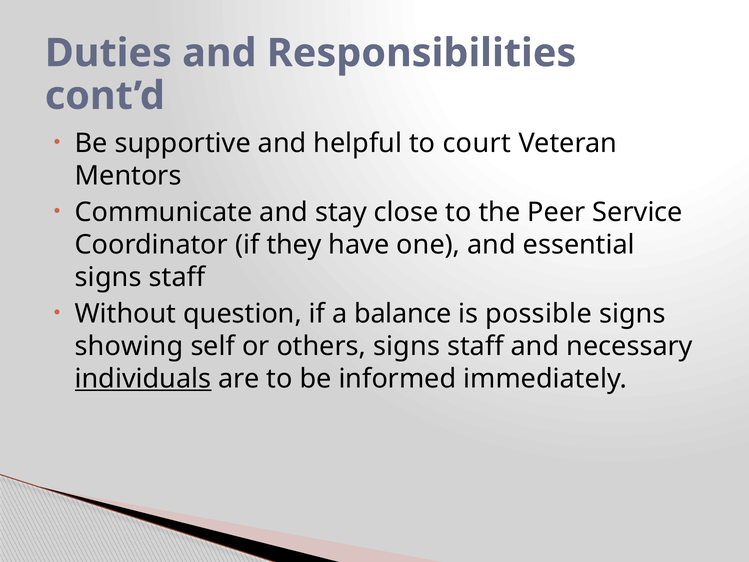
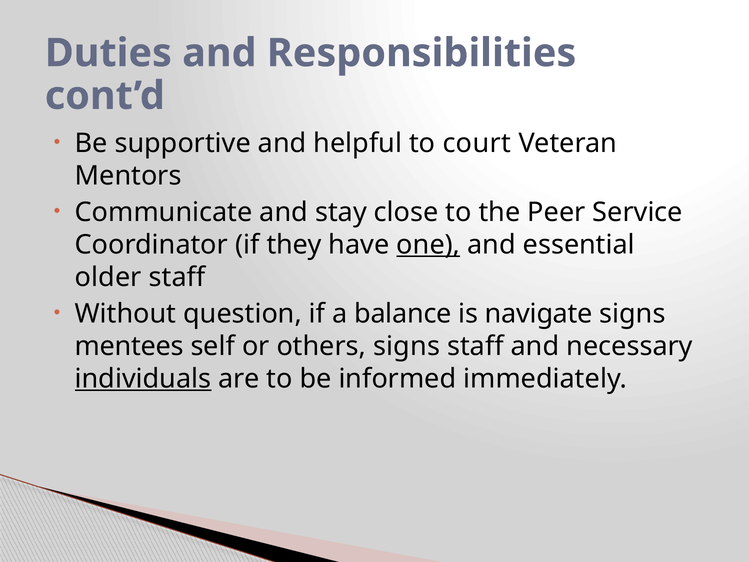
one underline: none -> present (428, 245)
signs: signs -> older (108, 277)
possible: possible -> navigate (539, 314)
showing: showing -> mentees (129, 346)
